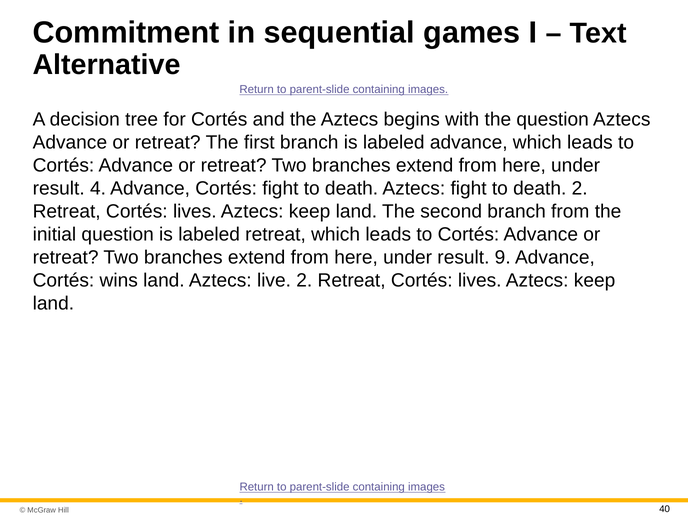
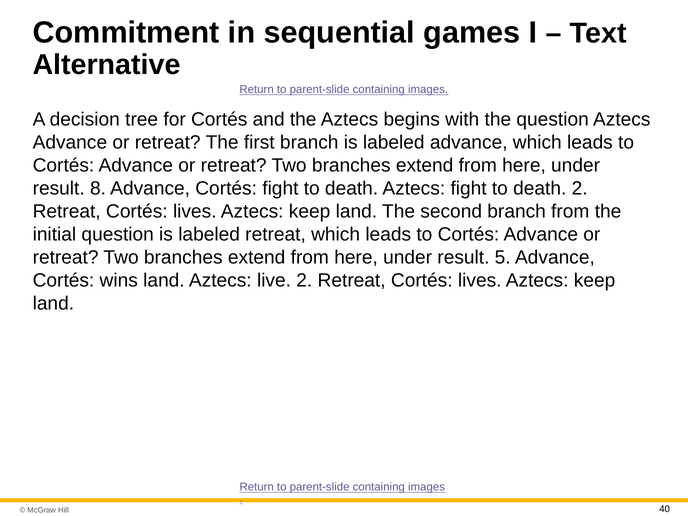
4: 4 -> 8 (98, 188)
9: 9 -> 5 (503, 257)
